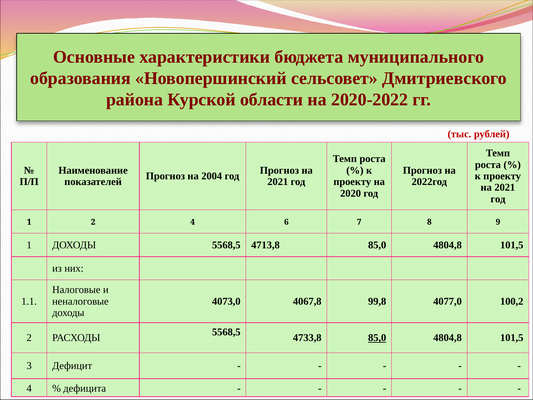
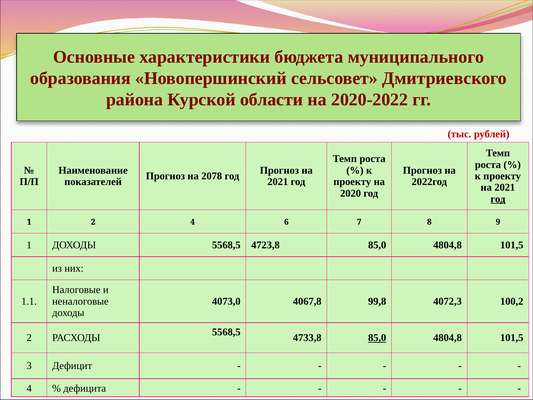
2004: 2004 -> 2078 (212, 176)
год underline: none -> present (498, 199)
4713,8: 4713,8 -> 4723,8 (265, 245)
4077,0: 4077,0 -> 4072,3 (448, 301)
